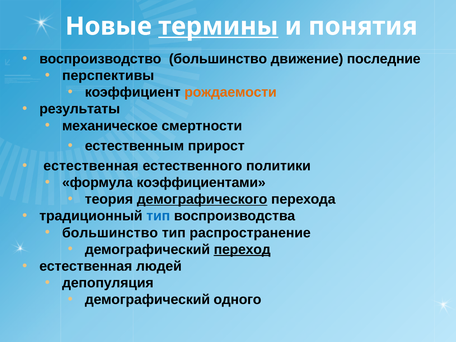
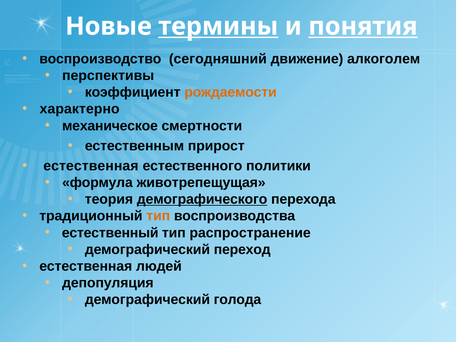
понятия underline: none -> present (363, 26)
воспроизводство большинство: большинство -> сегодняшний (218, 59)
последние: последние -> алкоголем (384, 59)
результаты: результаты -> характерно (80, 109)
коэффициентами: коэффициентами -> животрепещущая (201, 183)
тип colour: blue -> orange (158, 216)
большинство: большинство -> естественный (110, 233)
переход underline: present -> none (242, 249)
одного: одного -> голода (237, 300)
